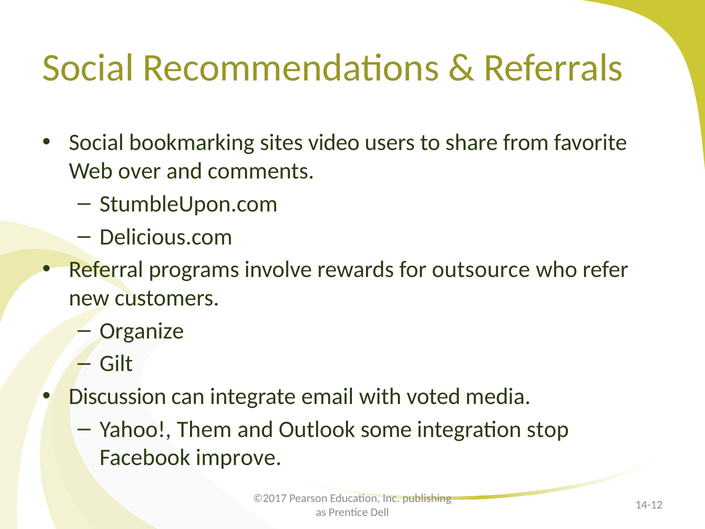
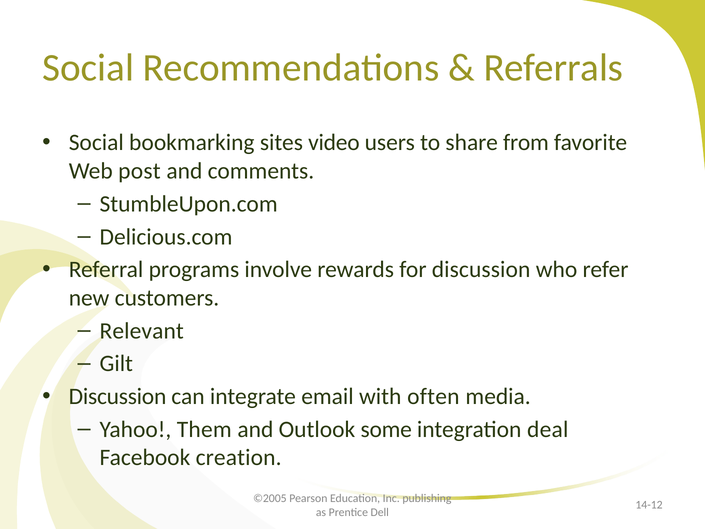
over: over -> post (139, 171)
for outsource: outsource -> discussion (481, 270)
Organize: Organize -> Relevant (142, 331)
voted: voted -> often (433, 396)
stop: stop -> deal (548, 429)
improve: improve -> creation (239, 457)
©2017: ©2017 -> ©2005 (270, 498)
